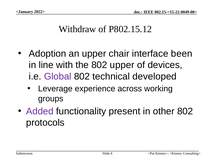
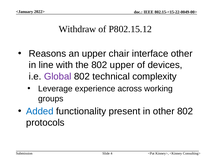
Adoption: Adoption -> Reasons (47, 54)
interface been: been -> other (182, 54)
developed: developed -> complexity (155, 76)
Added colour: purple -> blue (40, 111)
